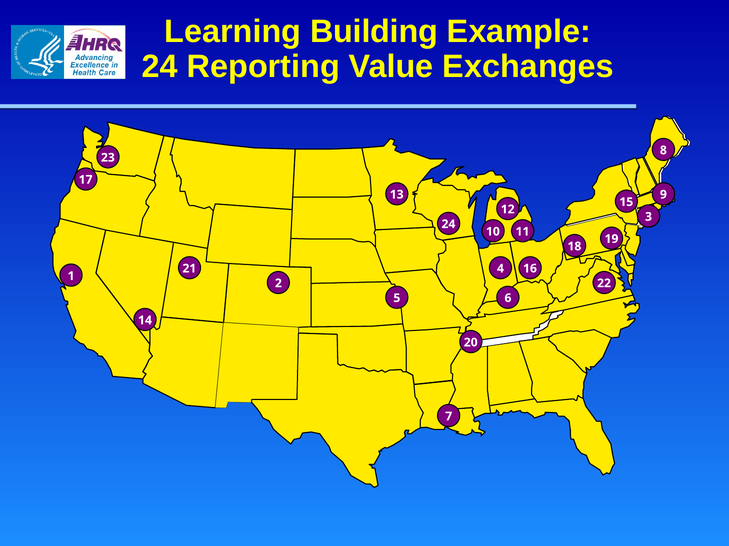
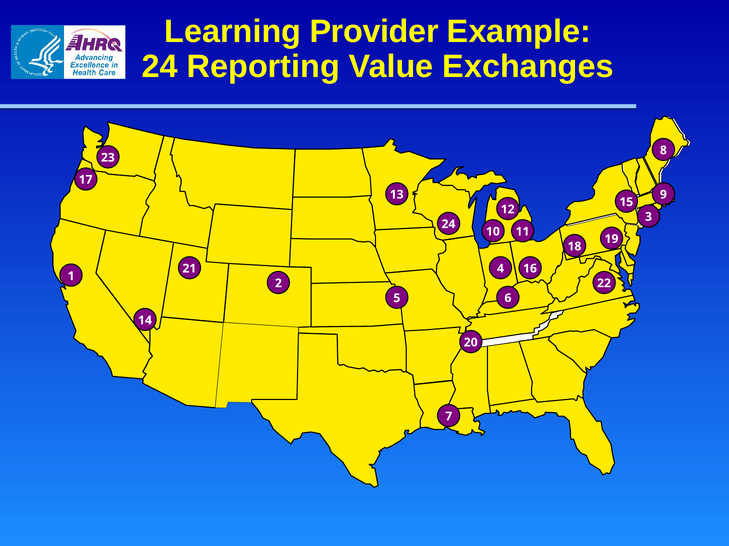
Building: Building -> Provider (374, 32)
